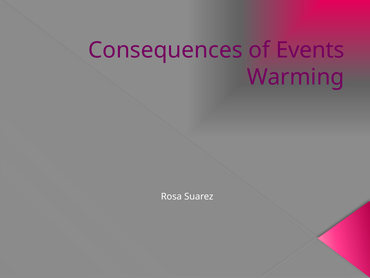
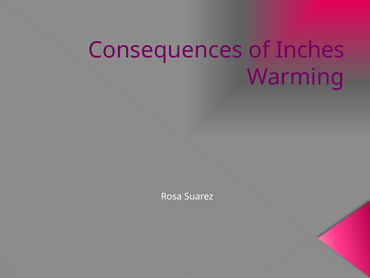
Events: Events -> Inches (310, 50)
